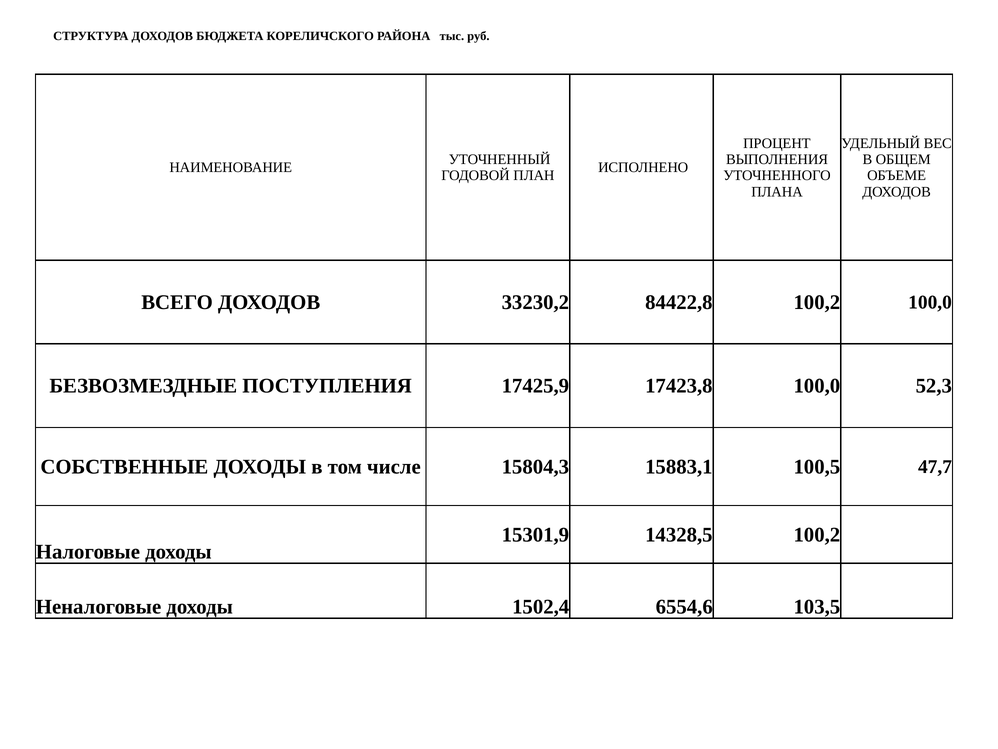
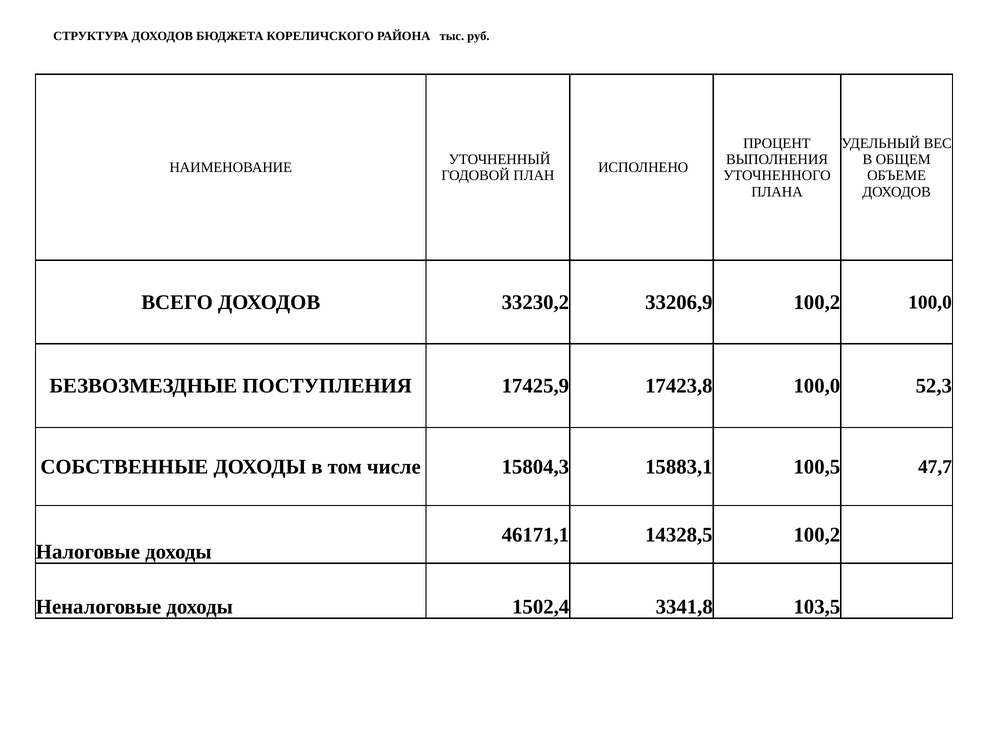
84422,8: 84422,8 -> 33206,9 (679, 302)
15301,9: 15301,9 -> 46171,1 (535, 534)
6554,6: 6554,6 -> 3341,8 (684, 606)
